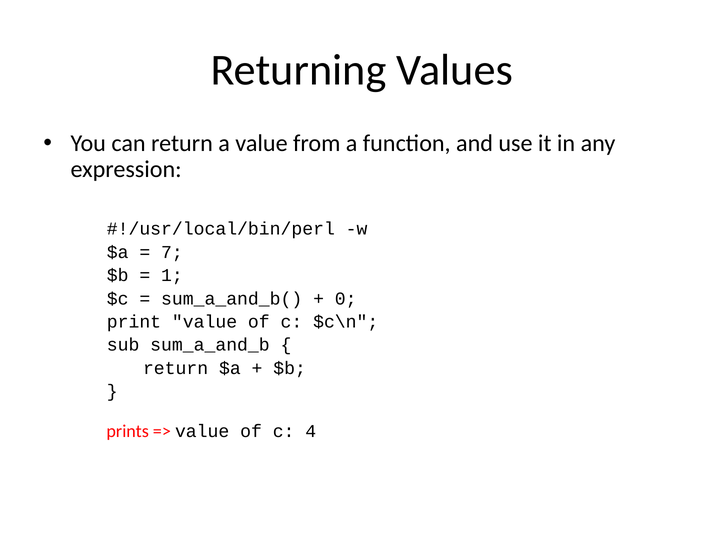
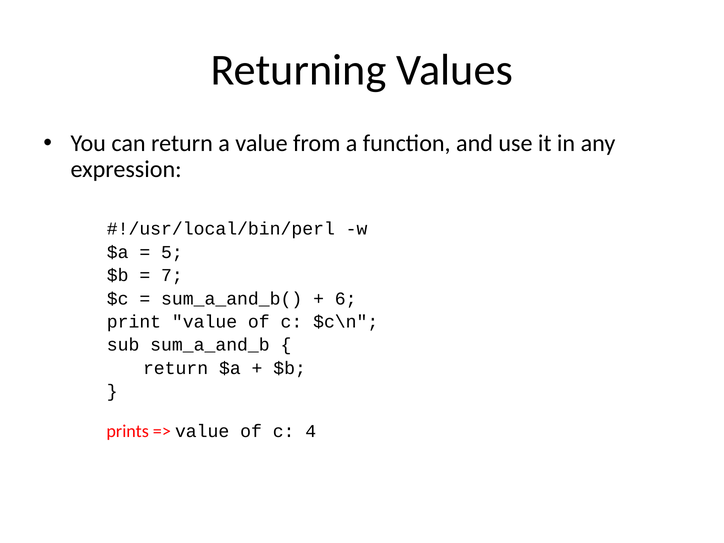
7: 7 -> 5 (172, 252)
1: 1 -> 7 (172, 276)
0: 0 -> 6 (346, 299)
